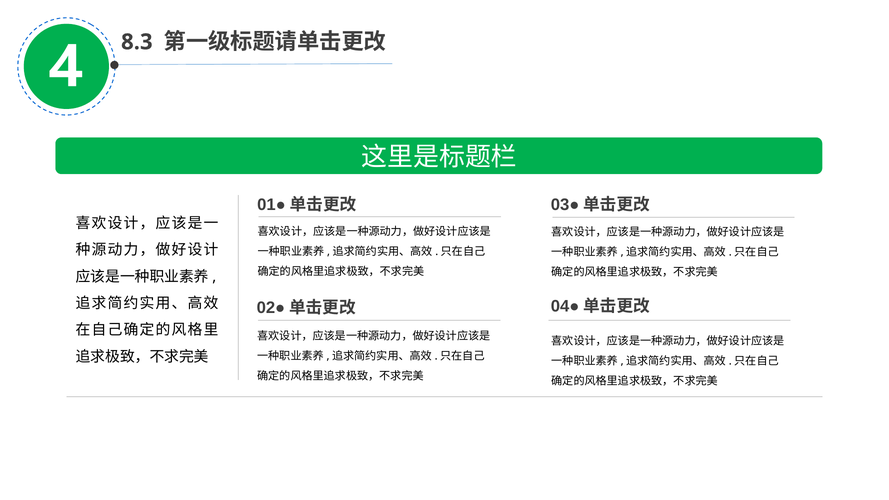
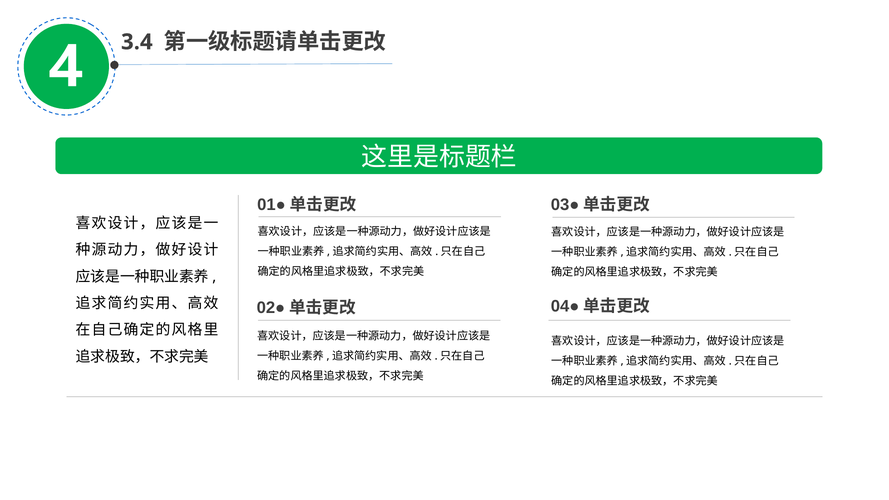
8.3: 8.3 -> 3.4 (137, 42)
